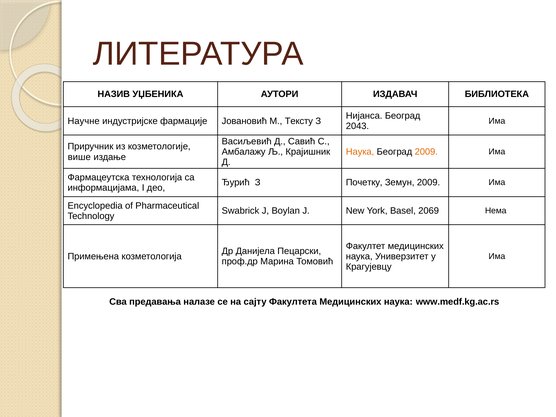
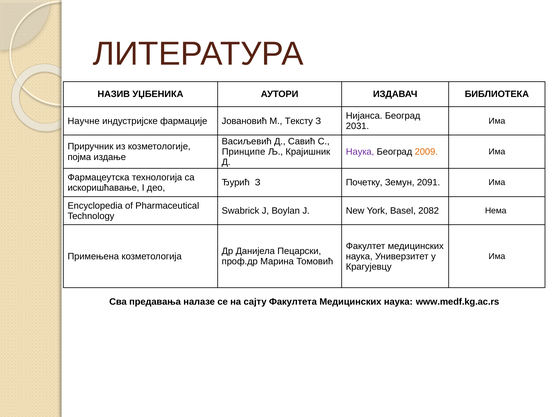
2043: 2043 -> 2031 (357, 126)
Амбалажу: Амбалажу -> Принципе (244, 152)
Наука colour: orange -> purple (360, 152)
више: више -> појма (79, 157)
Земун 2009: 2009 -> 2091 (429, 183)
информацијама: информацијама -> искоришћавање (103, 188)
2069: 2069 -> 2082 (429, 211)
